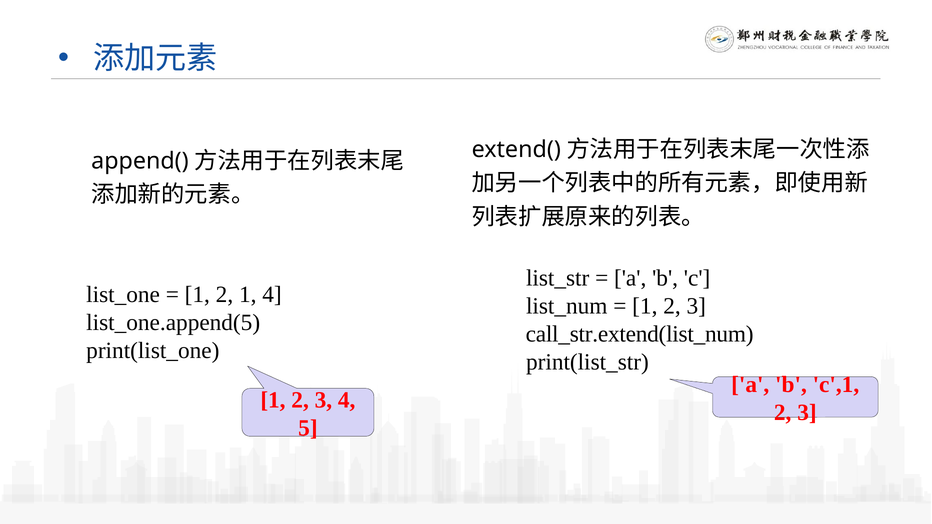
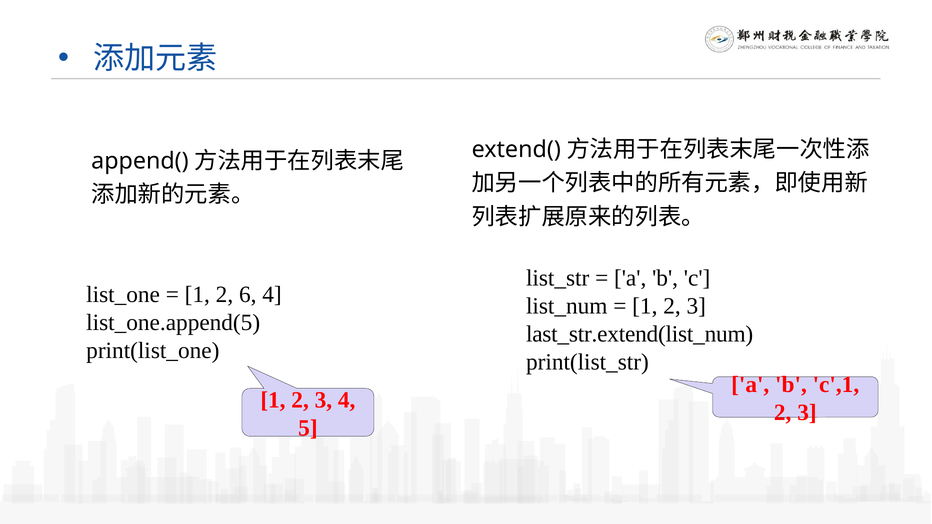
2 1: 1 -> 6 (248, 295)
call_str.extend(list_num: call_str.extend(list_num -> last_str.extend(list_num (640, 334)
